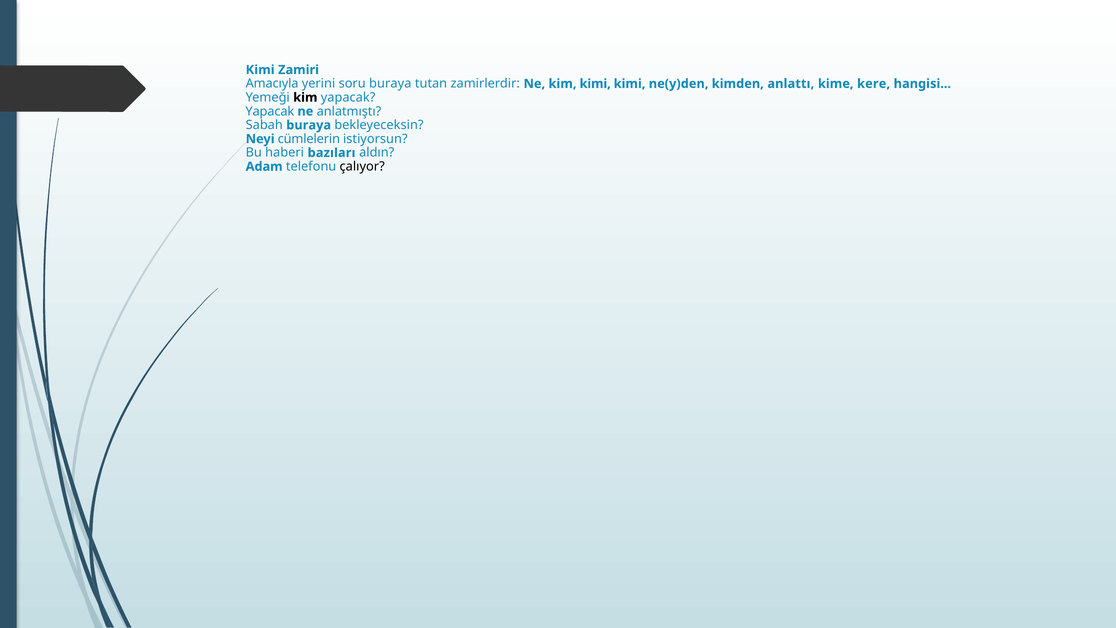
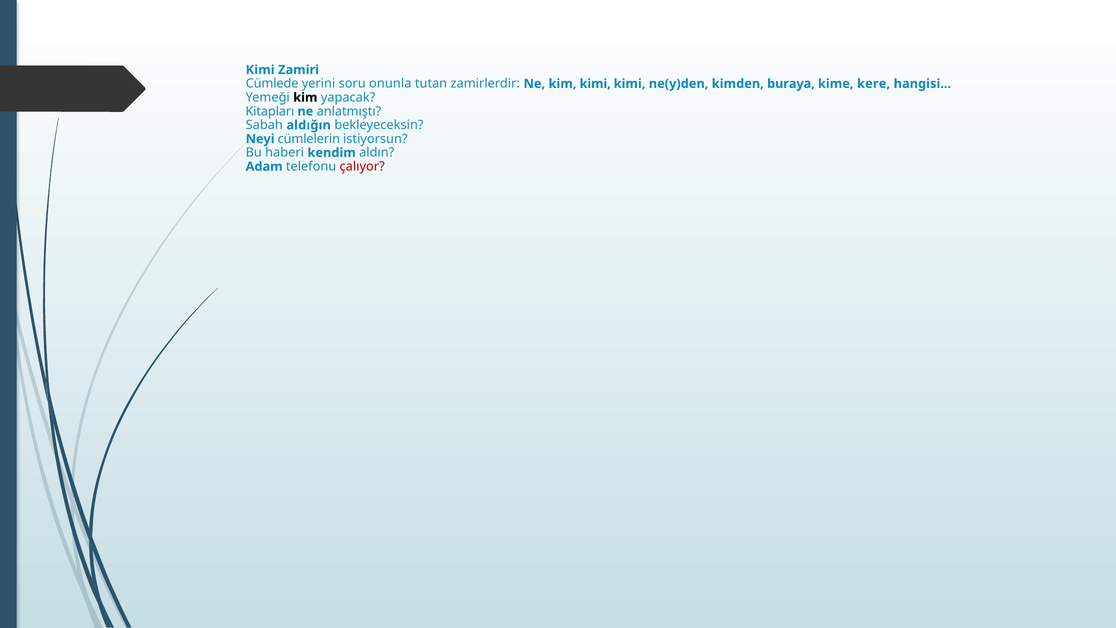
Amacıyla: Amacıyla -> Cümlede (272, 84)
soru buraya: buraya -> onunla (390, 84)
anlattı: anlattı -> buraya (791, 84)
Yapacak: Yapacak -> Kitapları (270, 111)
Sabah buraya: buraya -> aldığın (309, 125)
bazıları: bazıları -> kendim (332, 153)
çalıyor colour: black -> red (362, 167)
